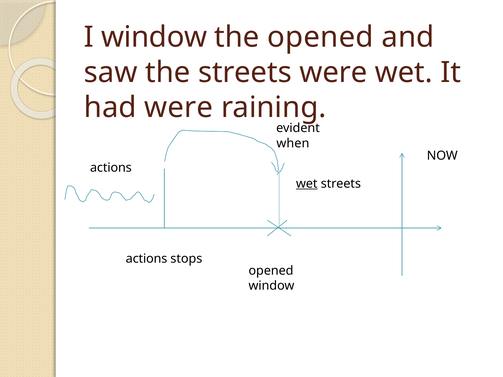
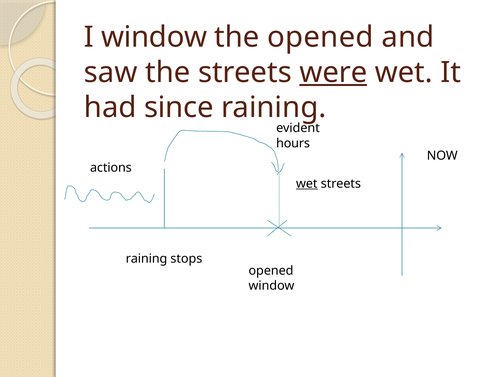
were underline: none -> present (333, 72)
had were: were -> since (179, 108)
when: when -> hours (293, 143)
actions: actions -> raining (146, 259)
